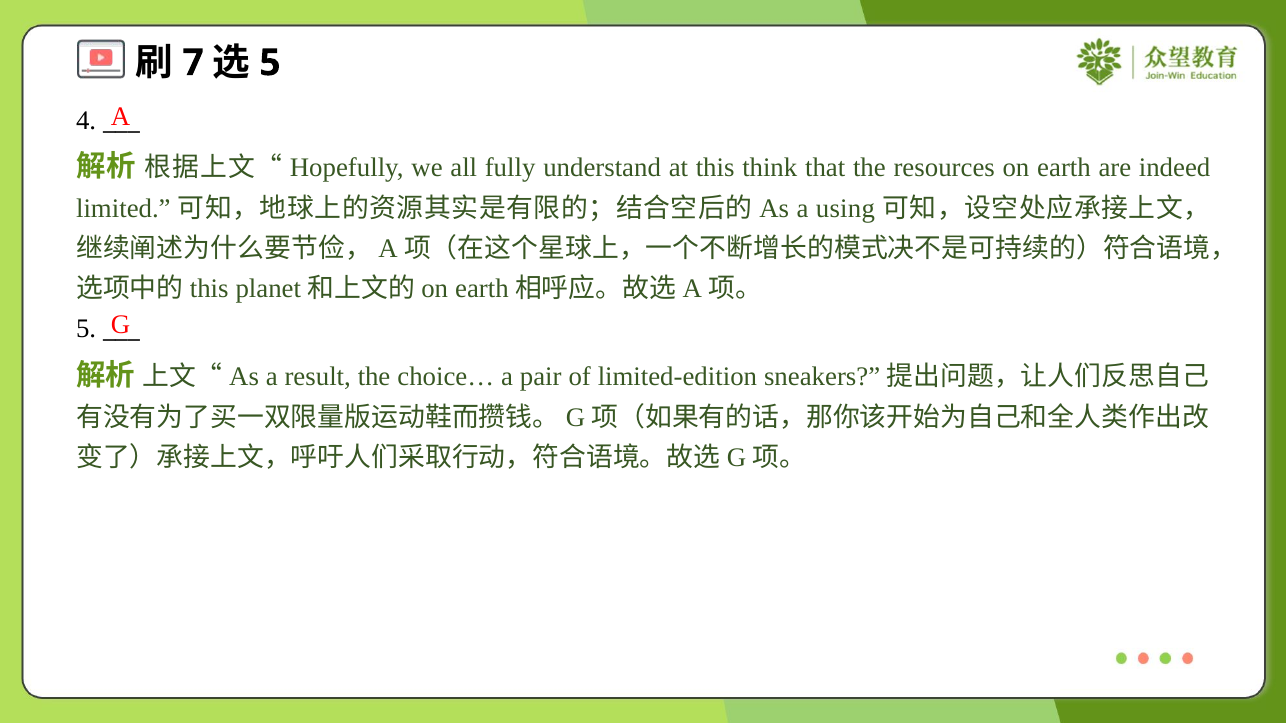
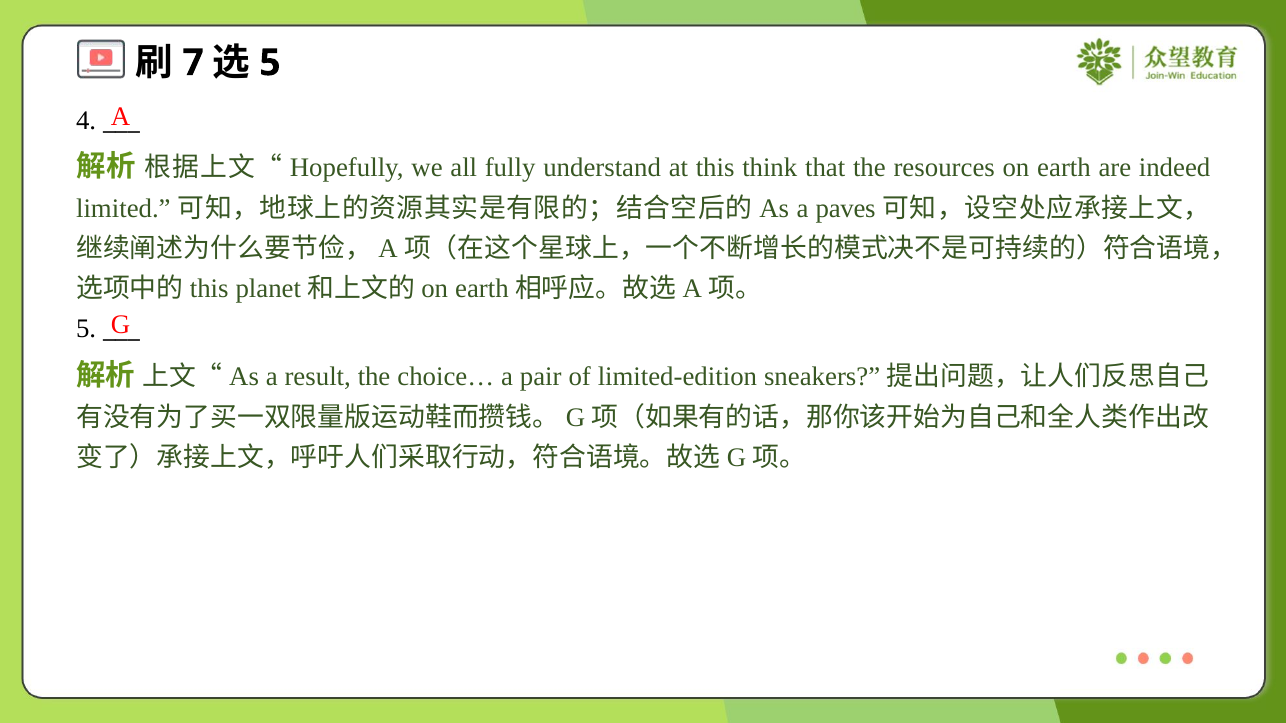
using: using -> paves (846, 209)
